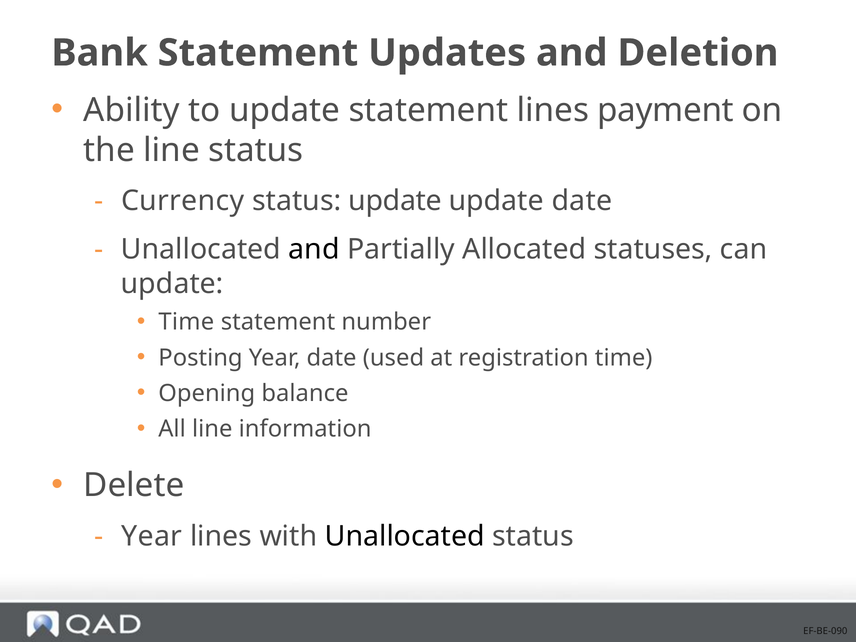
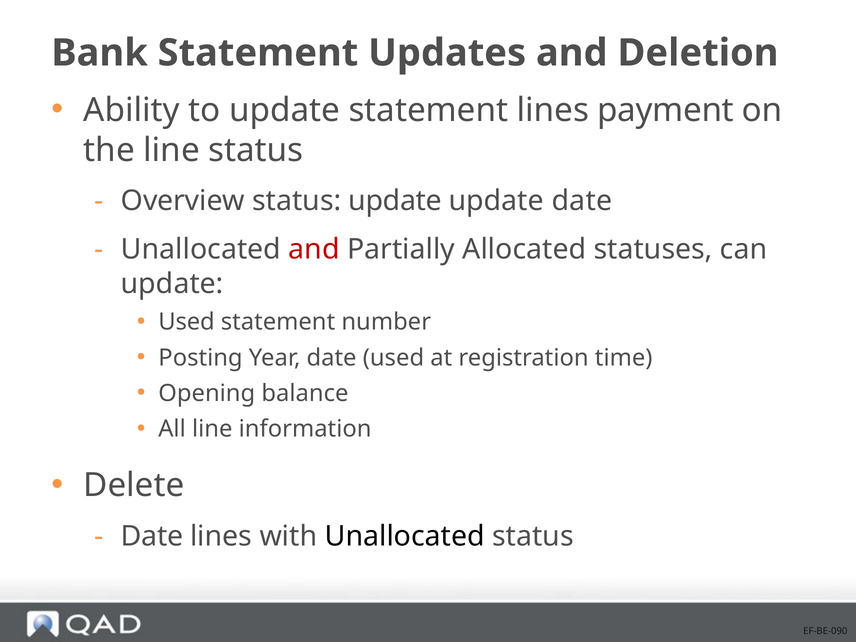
Currency: Currency -> Overview (183, 201)
and colour: black -> red (314, 250)
Time: Time -> Used (187, 322)
Year: Year -> Date (152, 536)
